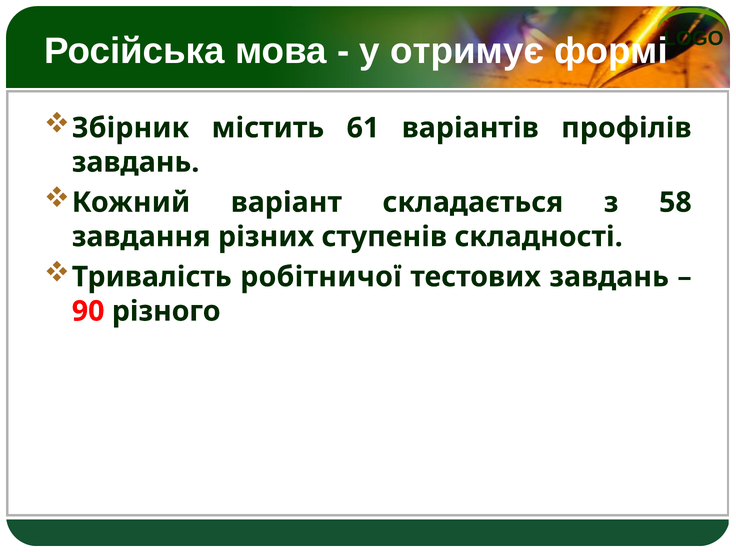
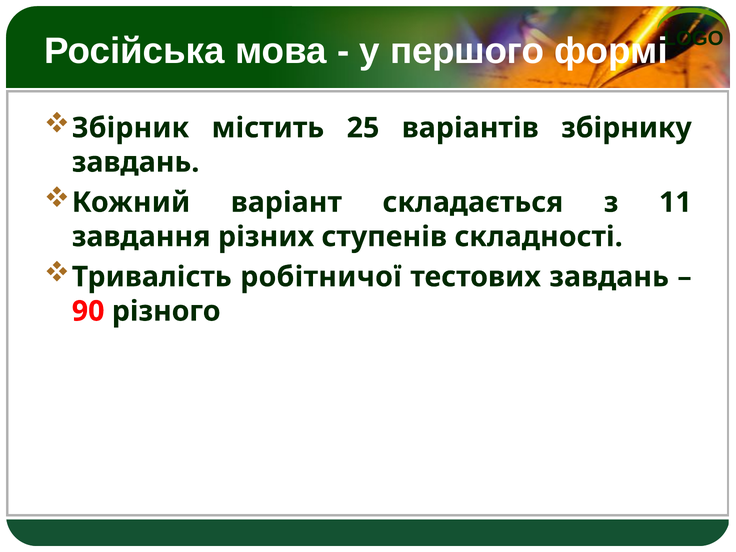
отримує: отримує -> першого (467, 51)
61: 61 -> 25 (363, 128)
профілів: профілів -> збірнику (626, 128)
58: 58 -> 11 (675, 202)
